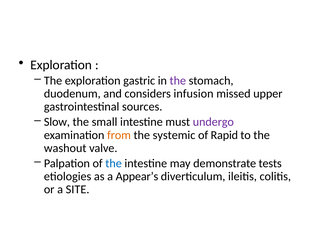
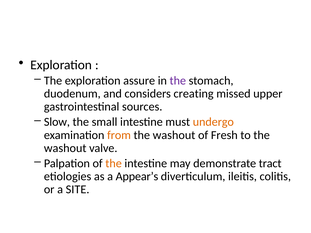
gastric: gastric -> assure (139, 81)
infusion: infusion -> creating (194, 94)
undergo colour: purple -> orange (213, 122)
systemic: systemic -> washout (174, 135)
Rapid: Rapid -> Fresh (224, 135)
the colour: blue -> orange (114, 163)
tests: tests -> tract (270, 163)
